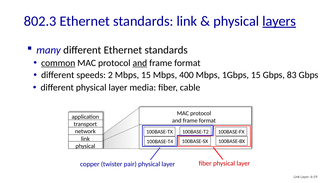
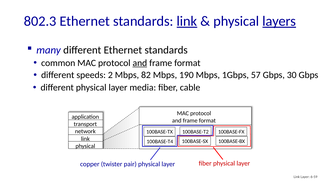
link underline: none -> present (187, 21)
common underline: present -> none (58, 63)
Mbps 15: 15 -> 82 (146, 75)
400: 400 -> 190 (186, 75)
1Gbps 15: 15 -> 57 (256, 75)
83: 83 -> 30 (292, 75)
